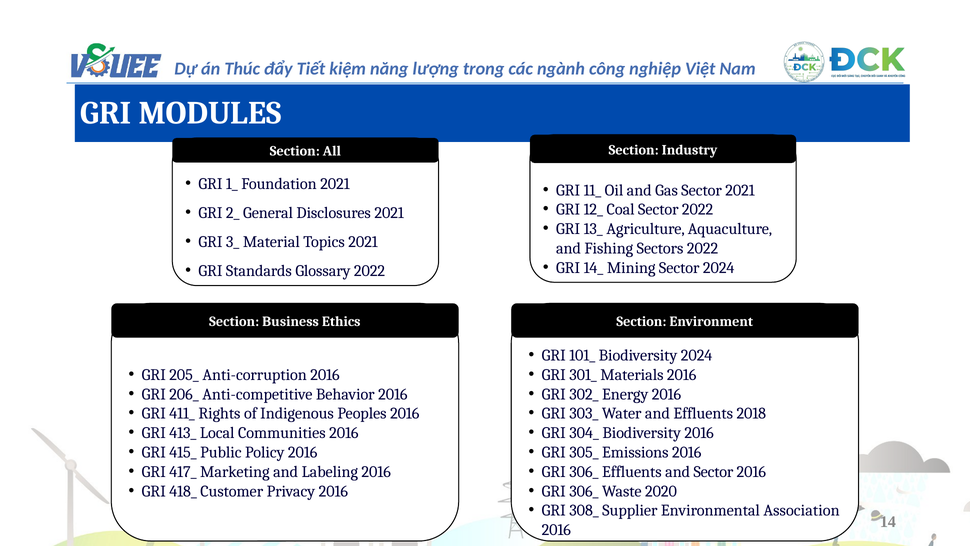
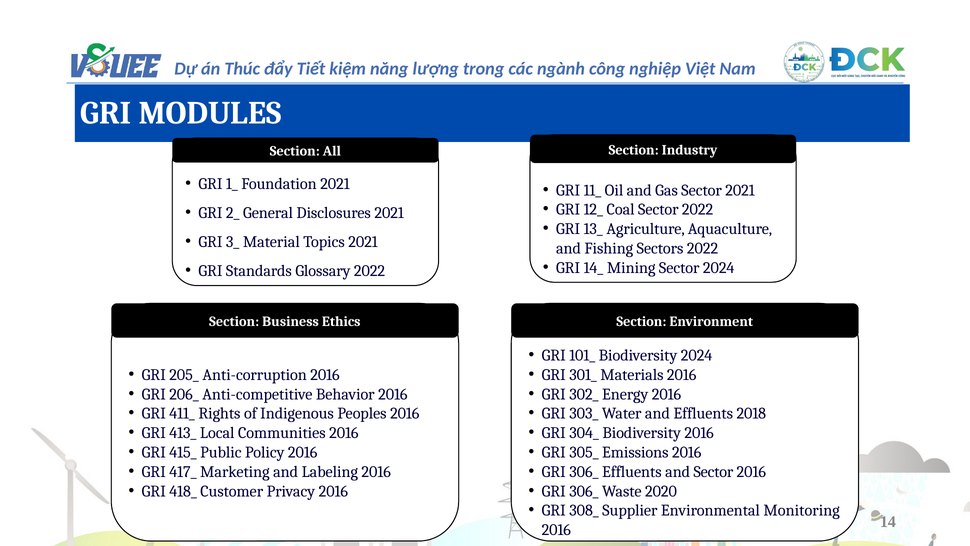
Association: Association -> Monitoring (802, 510)
